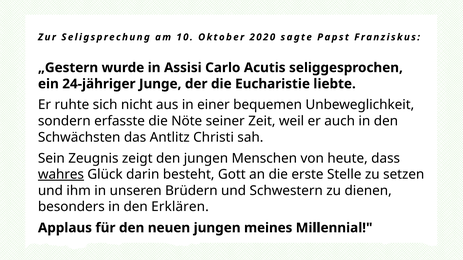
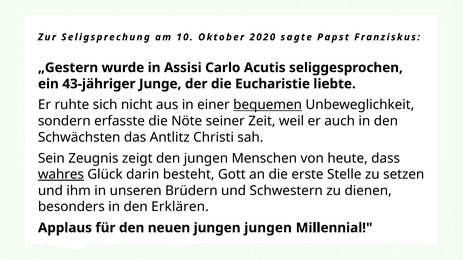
24-jähriger: 24-jähriger -> 43-jähriger (99, 84)
bequemen underline: none -> present (268, 105)
jungen meines: meines -> jungen (268, 228)
